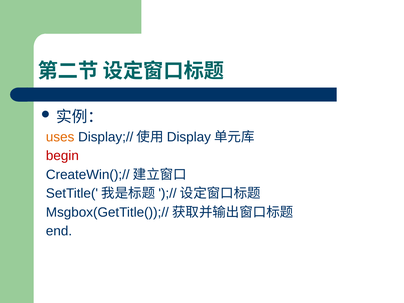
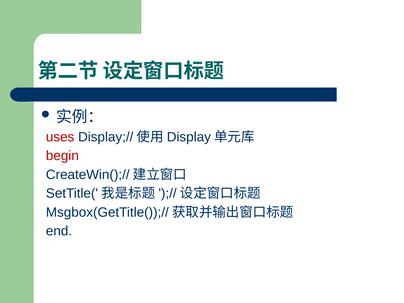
uses colour: orange -> red (60, 137)
